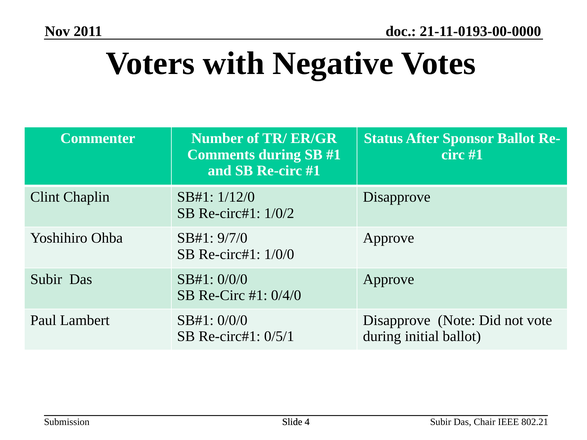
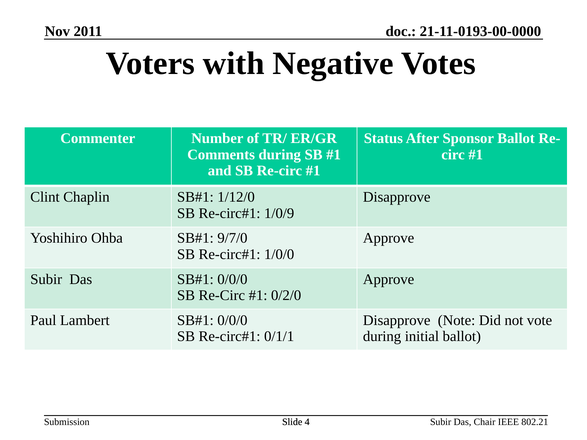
1/0/2: 1/0/2 -> 1/0/9 (279, 213)
0/4/0: 0/4/0 -> 0/2/0 (286, 296)
0/5/1: 0/5/1 -> 0/1/1 (279, 337)
